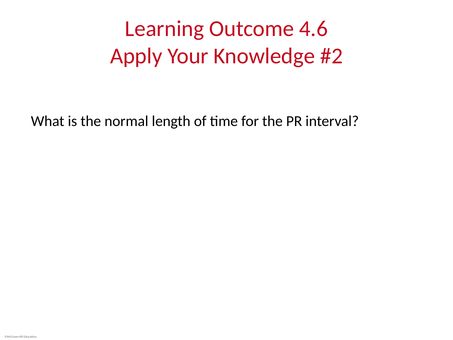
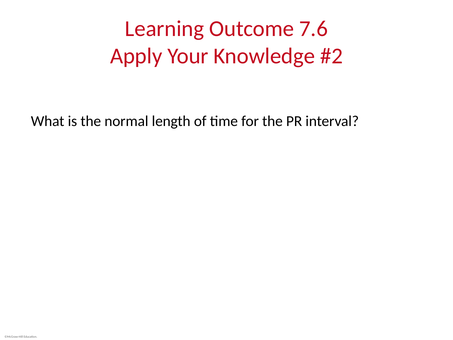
4.6: 4.6 -> 7.6 (314, 29)
